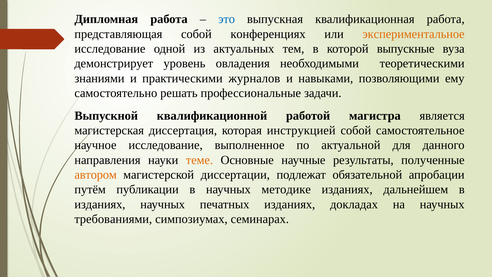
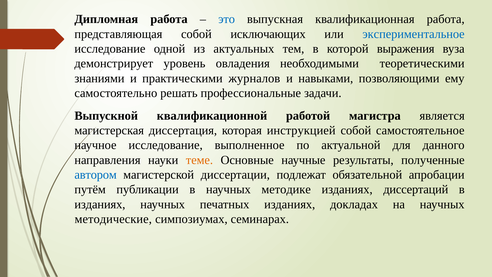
конференциях: конференциях -> исключающих (268, 34)
экспериментальное colour: orange -> blue (414, 34)
выпускные: выпускные -> выражения (406, 49)
автором colour: orange -> blue (96, 175)
дальнейшем: дальнейшем -> диссертаций (416, 189)
требованиями: требованиями -> методические (113, 219)
